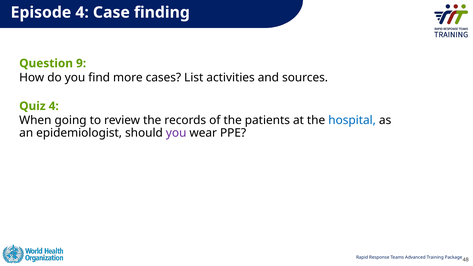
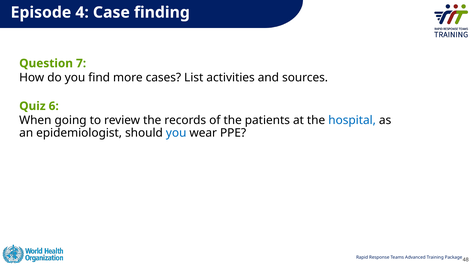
9: 9 -> 7 (81, 63)
Quiz 4: 4 -> 6 (54, 106)
you colour: purple -> blue (176, 133)
